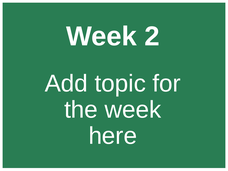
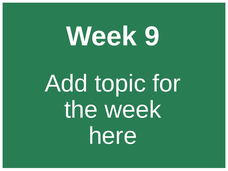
2: 2 -> 9 (152, 36)
